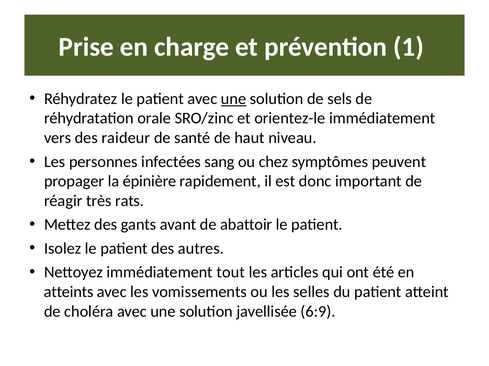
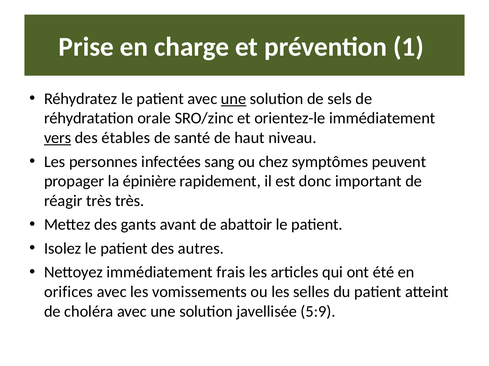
vers underline: none -> present (58, 138)
raideur: raideur -> étables (126, 138)
très rats: rats -> très (130, 201)
tout: tout -> frais (231, 273)
atteints: atteints -> orifices (69, 292)
6:9: 6:9 -> 5:9 (318, 312)
